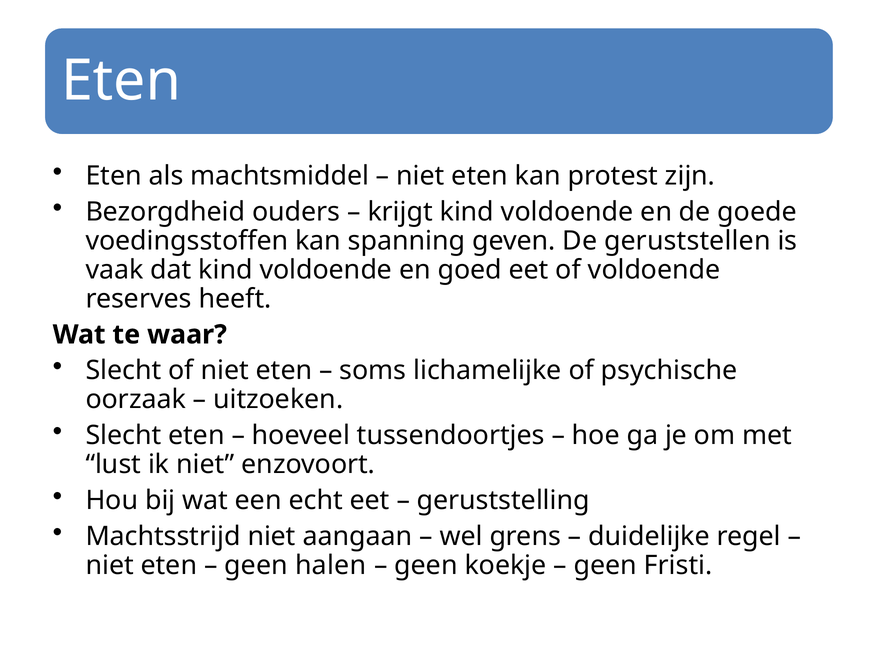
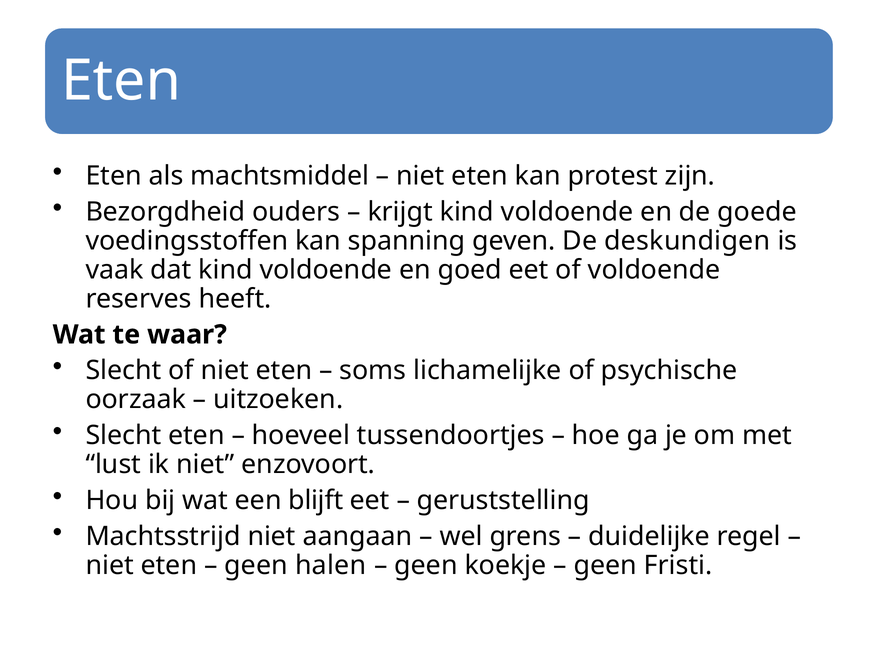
geruststellen: geruststellen -> deskundigen (687, 241)
echt: echt -> blijft (316, 501)
